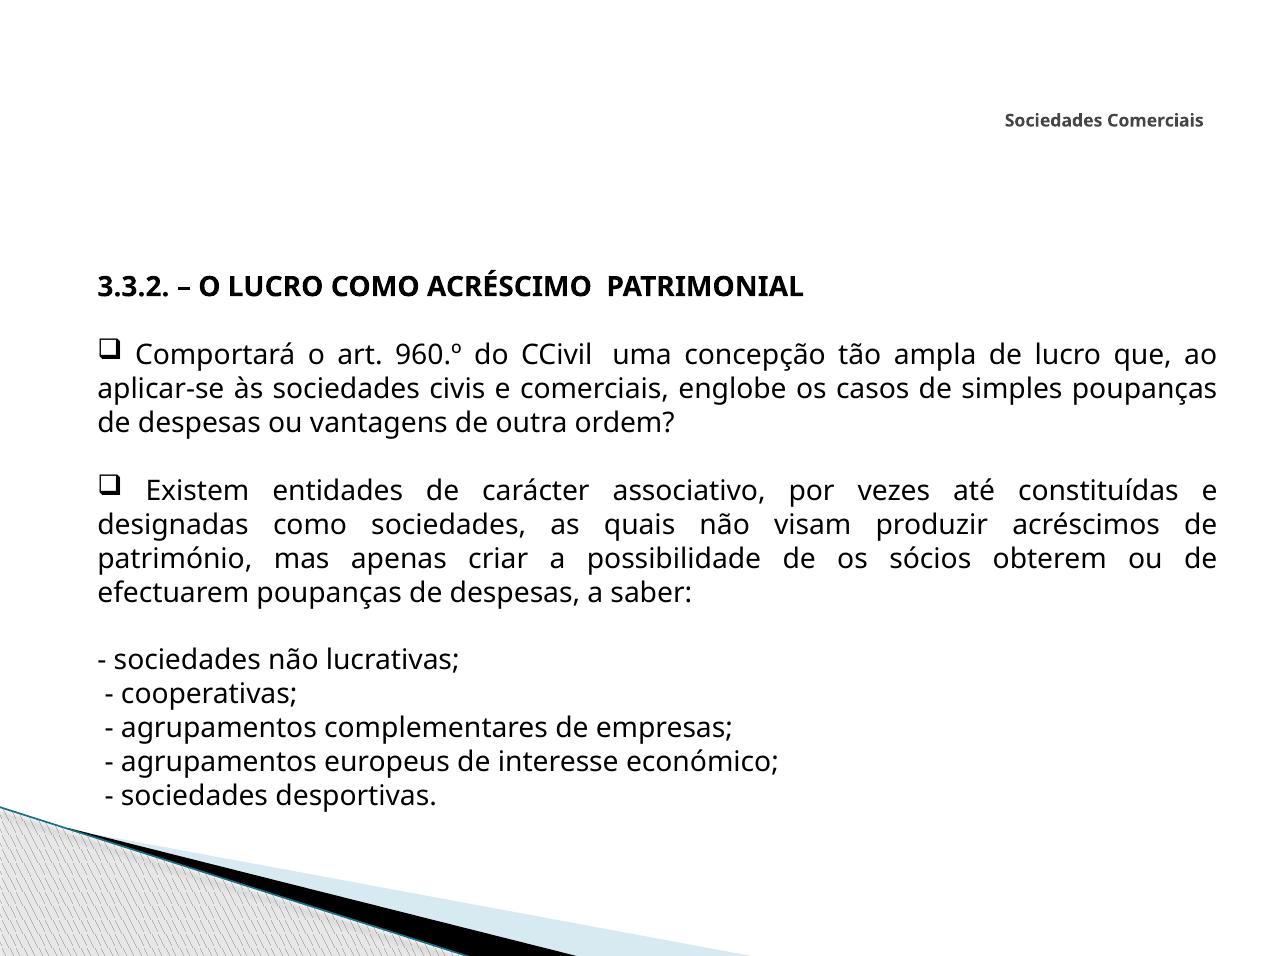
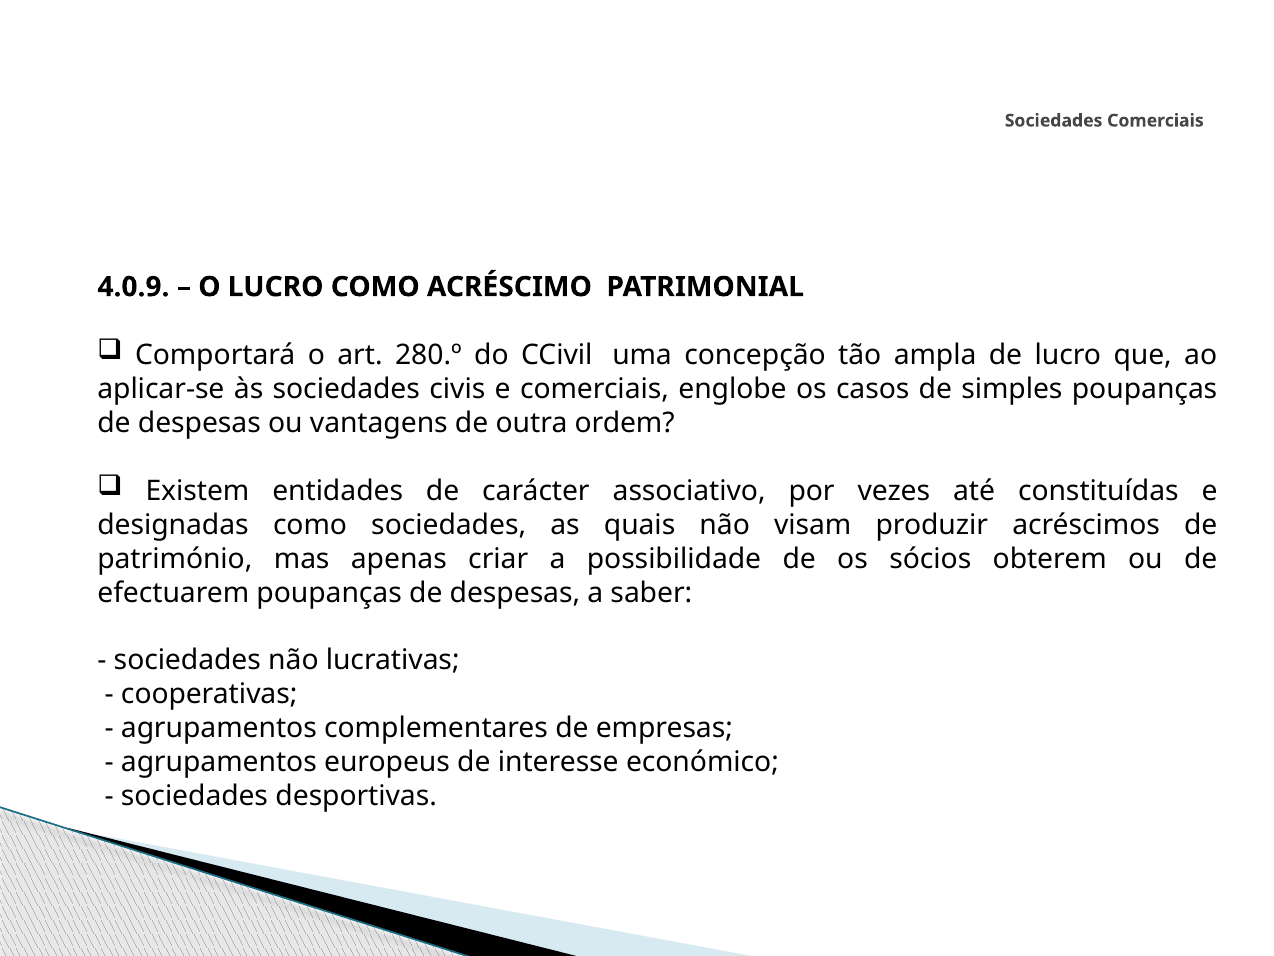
3.3.2: 3.3.2 -> 4.0.9 (133, 287)
960.º: 960.º -> 280.º (428, 355)
